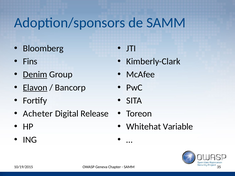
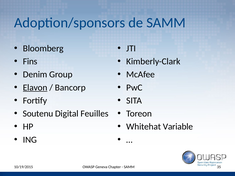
Denim underline: present -> none (35, 75)
Acheter: Acheter -> Soutenu (38, 114)
Release: Release -> Feuilles (95, 114)
